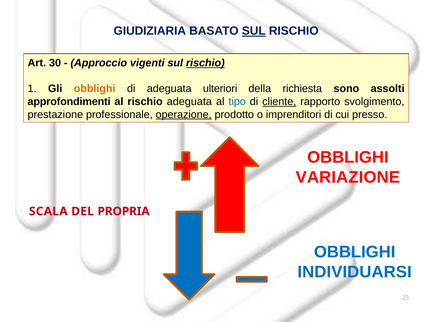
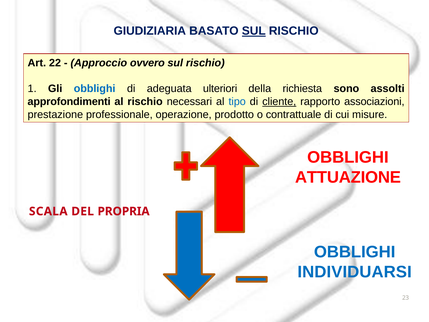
30: 30 -> 22 (55, 63)
vigenti: vigenti -> ovvero (147, 63)
rischio underline: present -> none (205, 63)
obblighi colour: orange -> blue (95, 89)
rischio adeguata: adeguata -> necessari (189, 102)
svolgimento: svolgimento -> associazioni (374, 102)
operazione underline: present -> none (184, 114)
imprenditori: imprenditori -> contrattuale (294, 114)
presso: presso -> misure (370, 114)
VARIAZIONE: VARIAZIONE -> ATTUAZIONE (348, 177)
